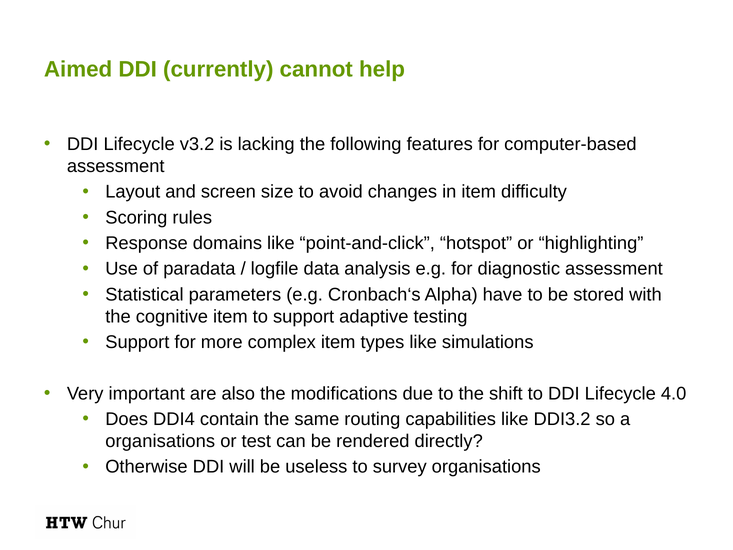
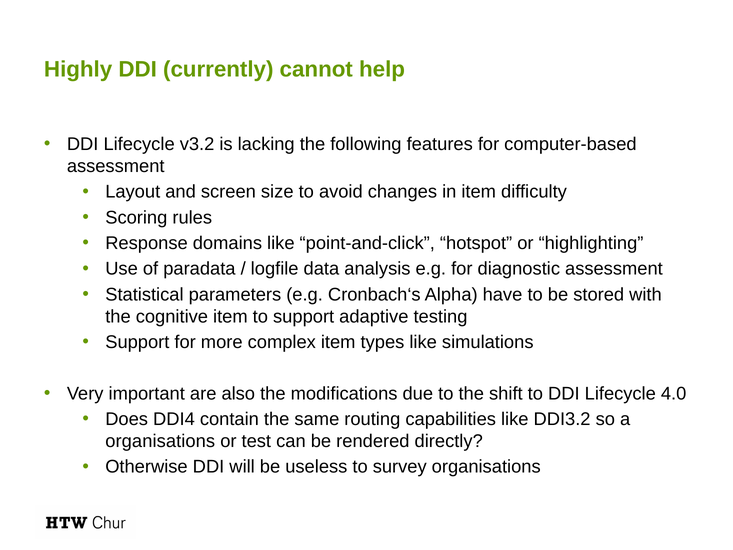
Aimed: Aimed -> Highly (78, 69)
